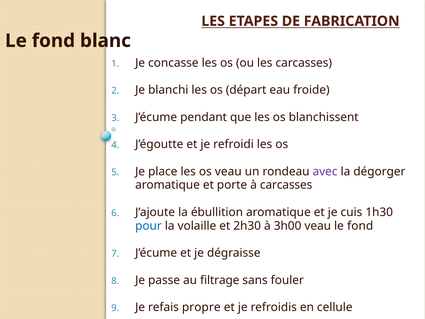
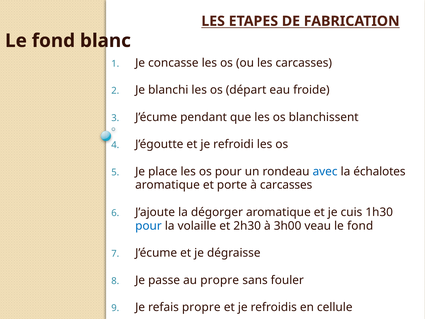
os veau: veau -> pour (228, 171)
avec colour: purple -> blue (325, 171)
dégorger: dégorger -> échalotes (379, 171)
ébullition: ébullition -> dégorger (217, 212)
au filtrage: filtrage -> propre (220, 280)
